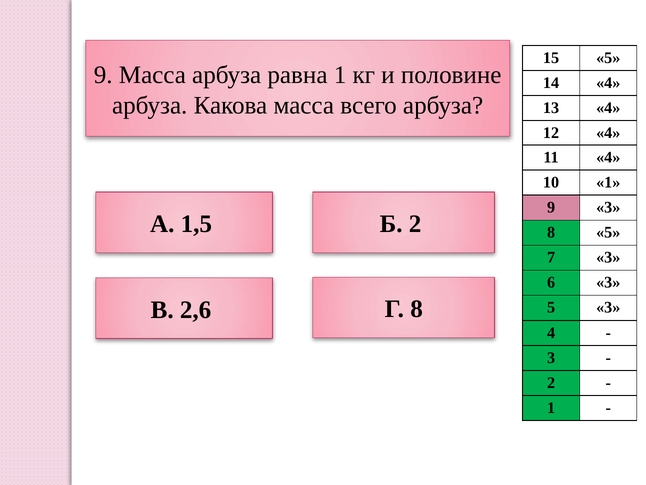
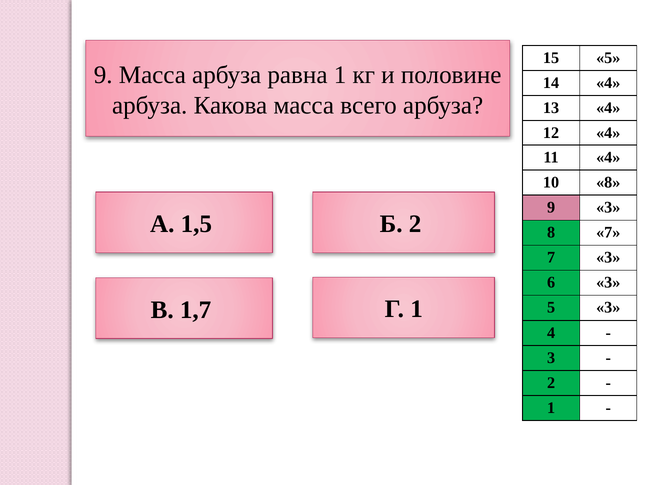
10 1: 1 -> 8 (608, 182)
8 5: 5 -> 7 (608, 232)
2,6: 2,6 -> 1,7 (196, 310)
Г 8: 8 -> 1 (417, 309)
